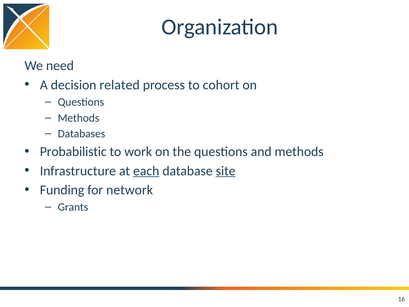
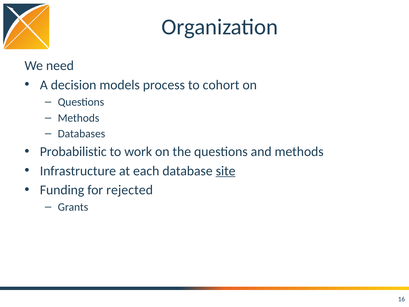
related: related -> models (120, 85)
each underline: present -> none (146, 171)
network: network -> rejected (130, 190)
